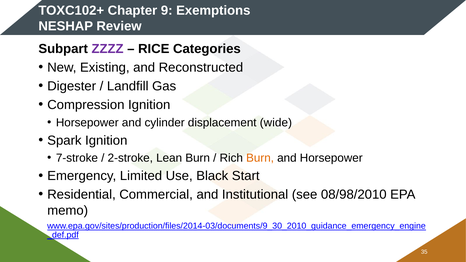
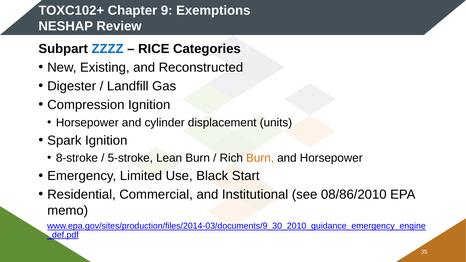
ZZZZ colour: purple -> blue (108, 49)
wide: wide -> units (276, 123)
7-stroke: 7-stroke -> 8-stroke (77, 158)
2-stroke: 2-stroke -> 5-stroke (130, 158)
08/98/2010: 08/98/2010 -> 08/86/2010 (354, 195)
